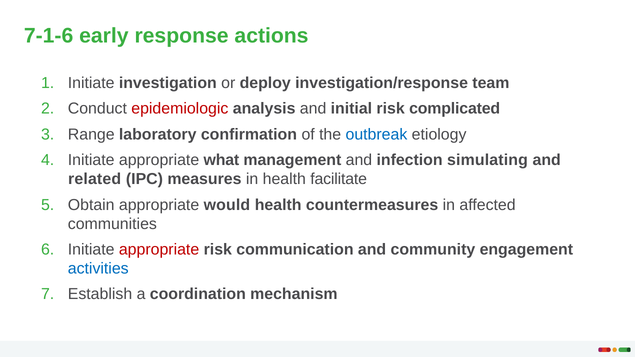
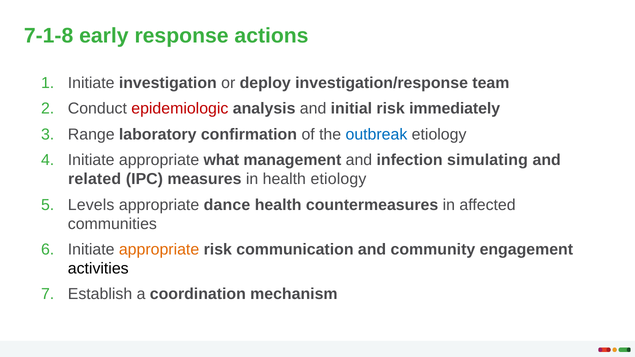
7-1-6: 7-1-6 -> 7-1-8 (49, 36)
complicated: complicated -> immediately (455, 109)
health facilitate: facilitate -> etiology (338, 179)
Obtain: Obtain -> Levels (91, 205)
would: would -> dance (227, 205)
appropriate colour: red -> orange (159, 250)
activities colour: blue -> black (98, 269)
